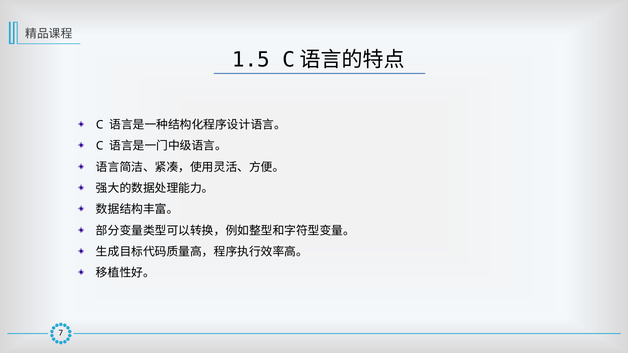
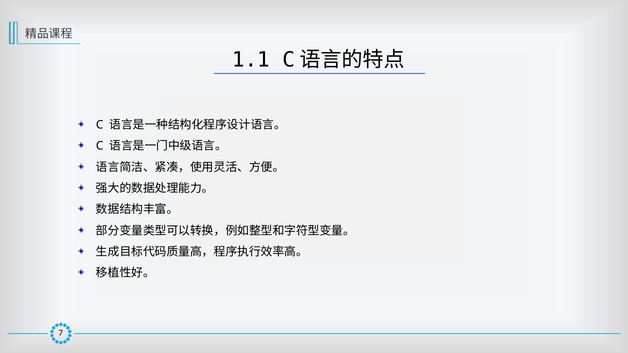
1.5: 1.5 -> 1.1 (251, 60)
